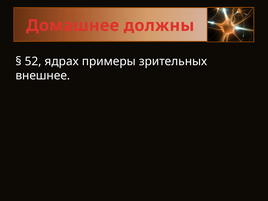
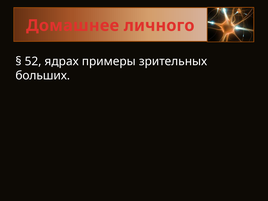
должны: должны -> личного (159, 26)
внешнее: внешнее -> больших (43, 76)
